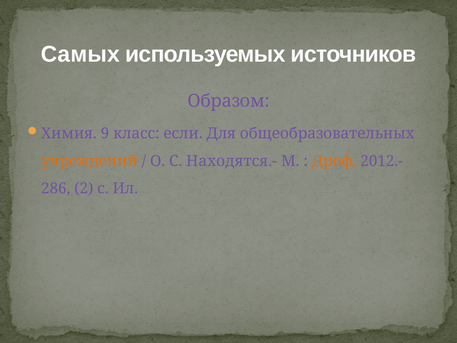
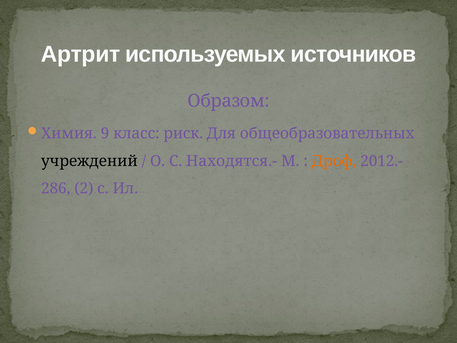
Самых: Самых -> Артрит (81, 54)
если: если -> риск (183, 133)
учреждений colour: orange -> black (89, 161)
